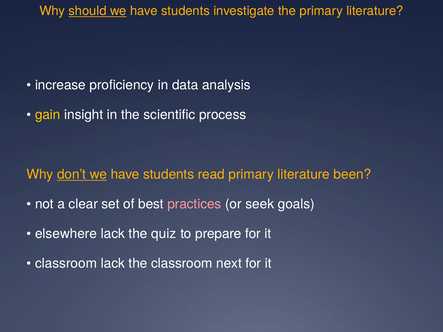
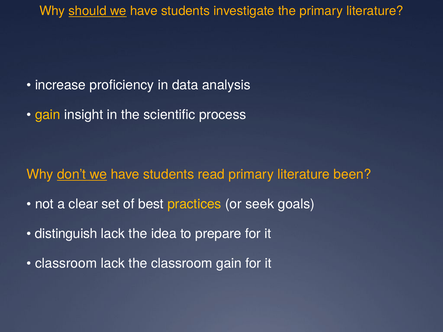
practices colour: pink -> yellow (194, 204)
elsewhere: elsewhere -> distinguish (66, 234)
quiz: quiz -> idea (164, 234)
classroom next: next -> gain (229, 264)
